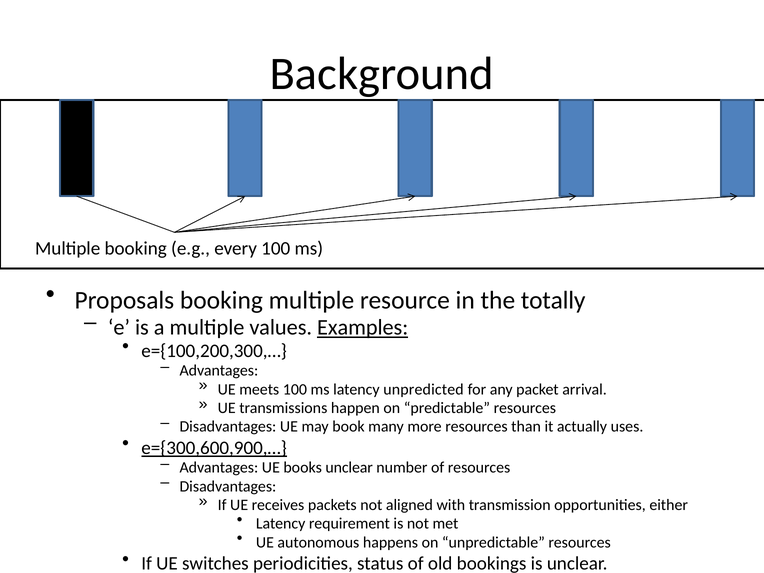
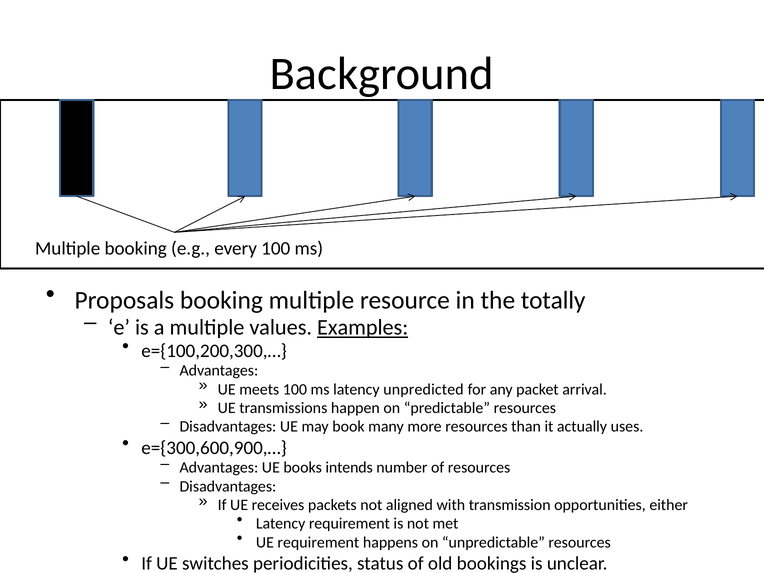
e={300,600,900,… underline: present -> none (214, 448)
books unclear: unclear -> intends (349, 468)
UE autonomous: autonomous -> requirement (318, 542)
